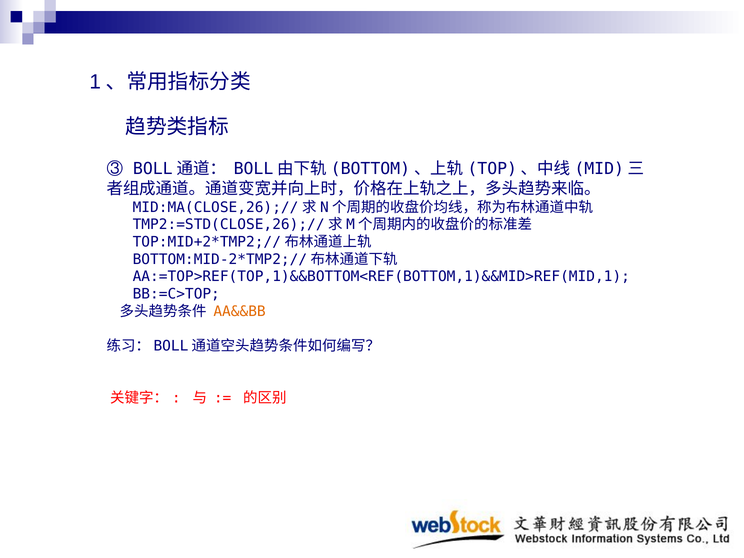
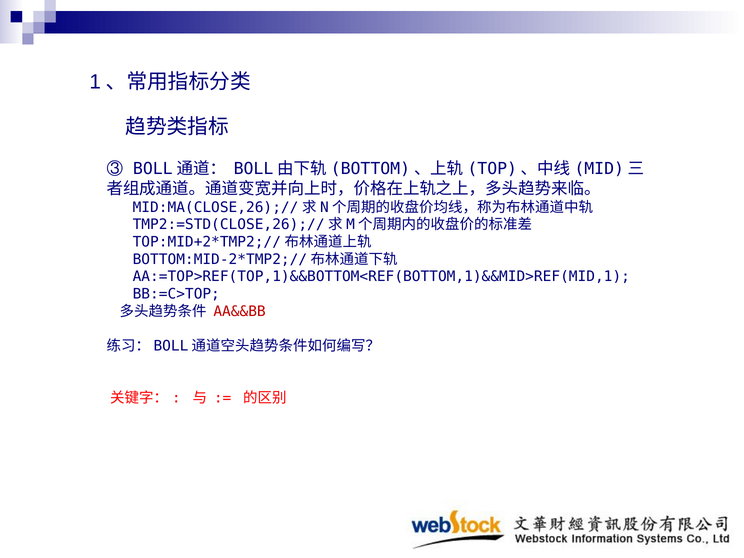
AA&&BB colour: orange -> red (240, 311)
